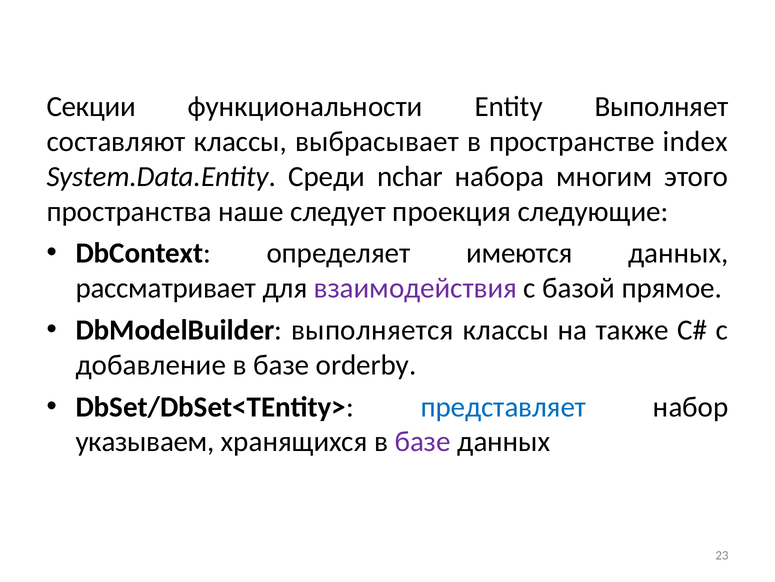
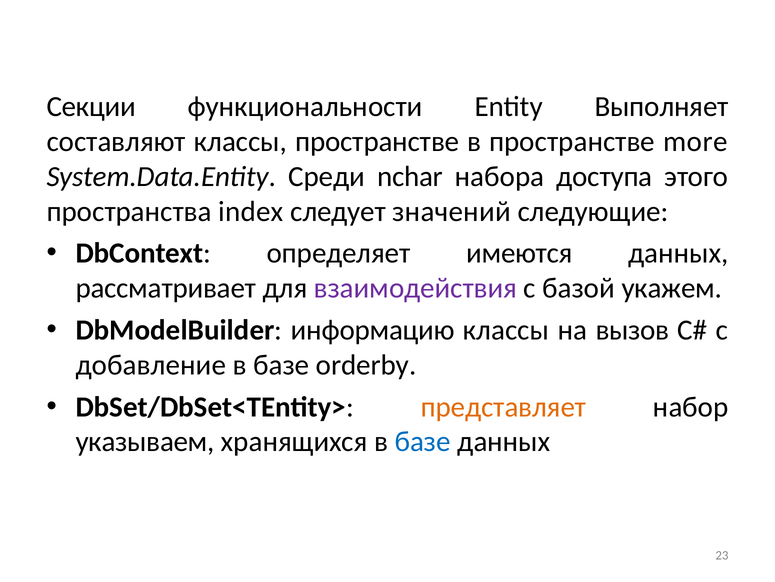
классы выбрасывает: выбрасывает -> пространстве (377, 141)
index: index -> more (695, 141)
многим: многим -> доступа (604, 176)
наше: наше -> index (251, 211)
проекция: проекция -> значений (452, 211)
прямое: прямое -> укажем (672, 288)
выполняется: выполняется -> информацию (373, 330)
также: также -> вызов (632, 330)
представляет colour: blue -> orange (503, 406)
базе colour: purple -> blue (423, 441)
